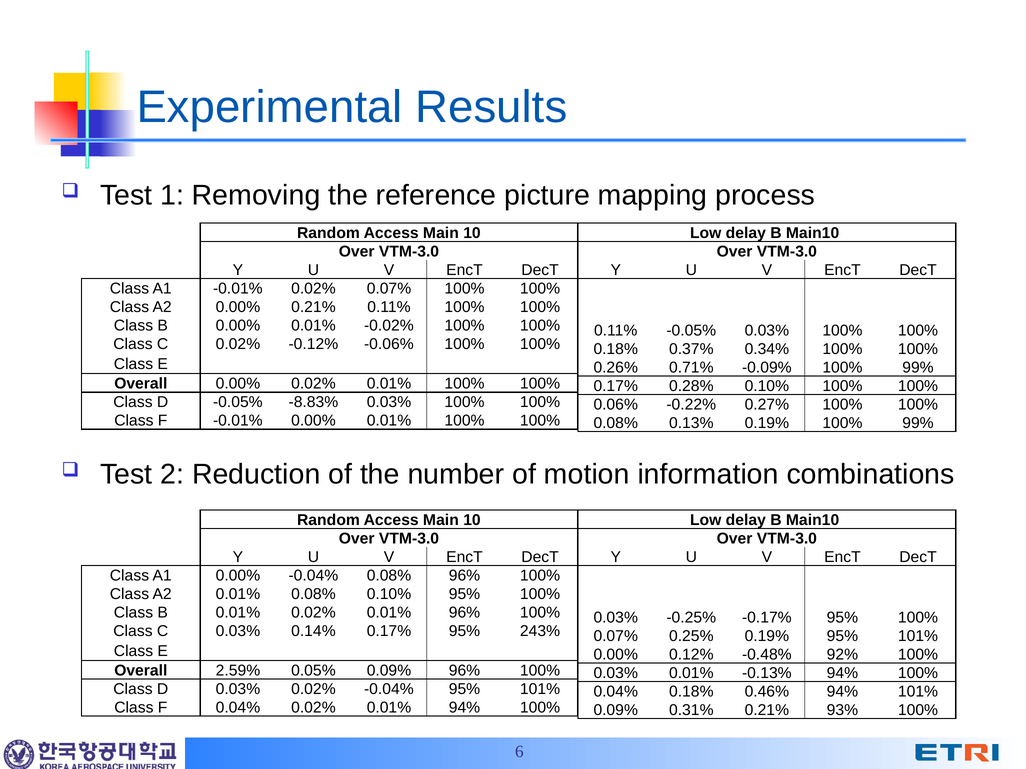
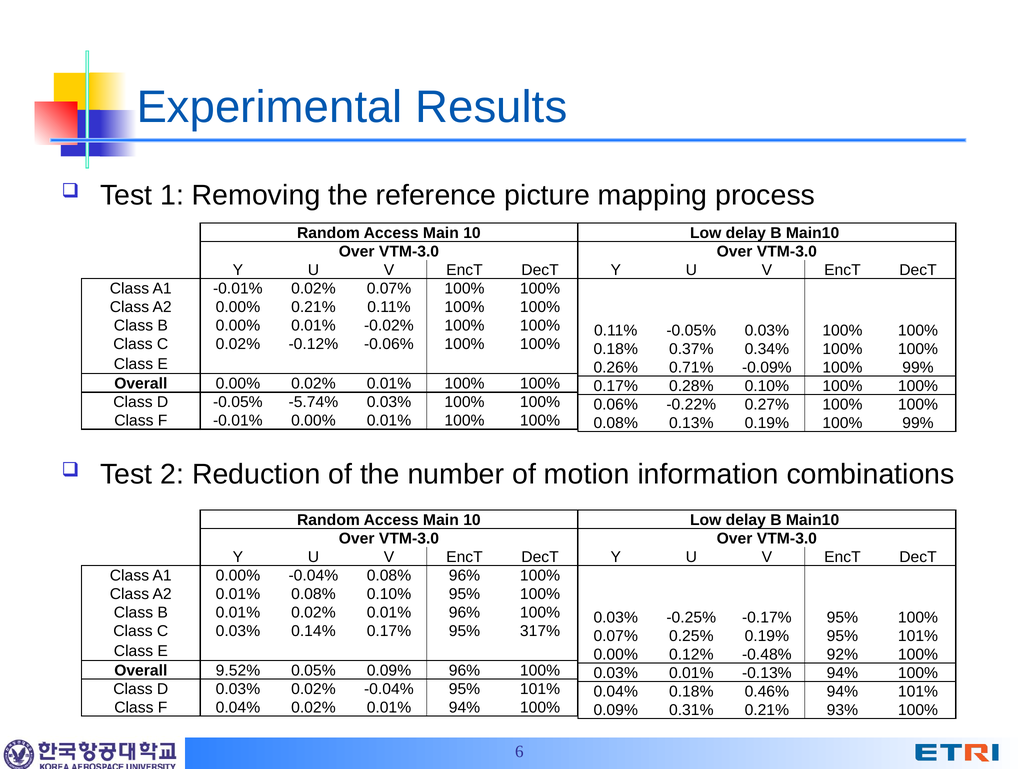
-8.83%: -8.83% -> -5.74% (313, 402)
243%: 243% -> 317% (540, 632)
2.59%: 2.59% -> 9.52% (238, 671)
